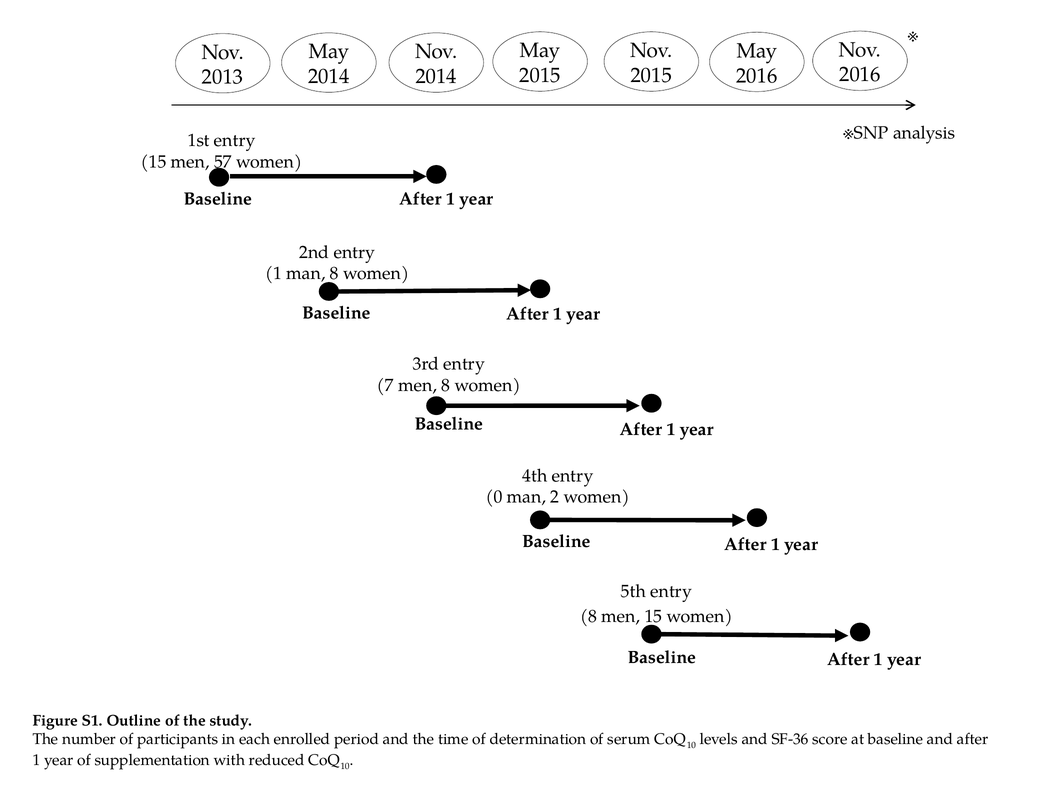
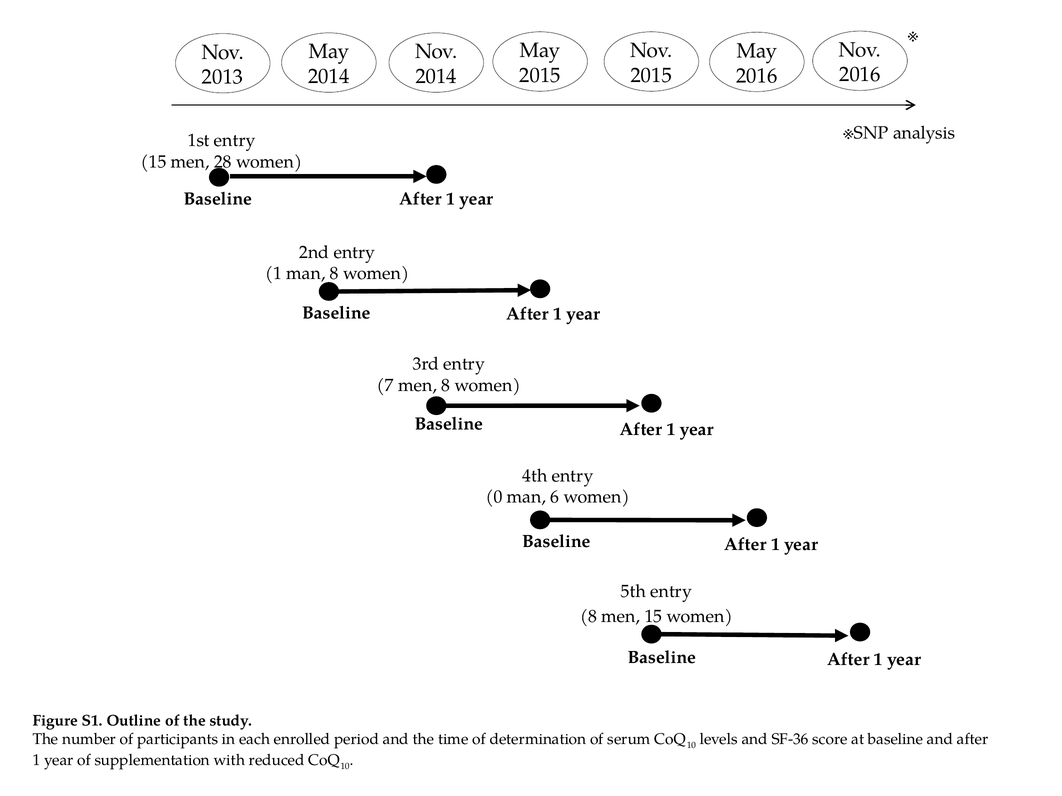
57: 57 -> 28 (223, 162)
2: 2 -> 6 (555, 497)
